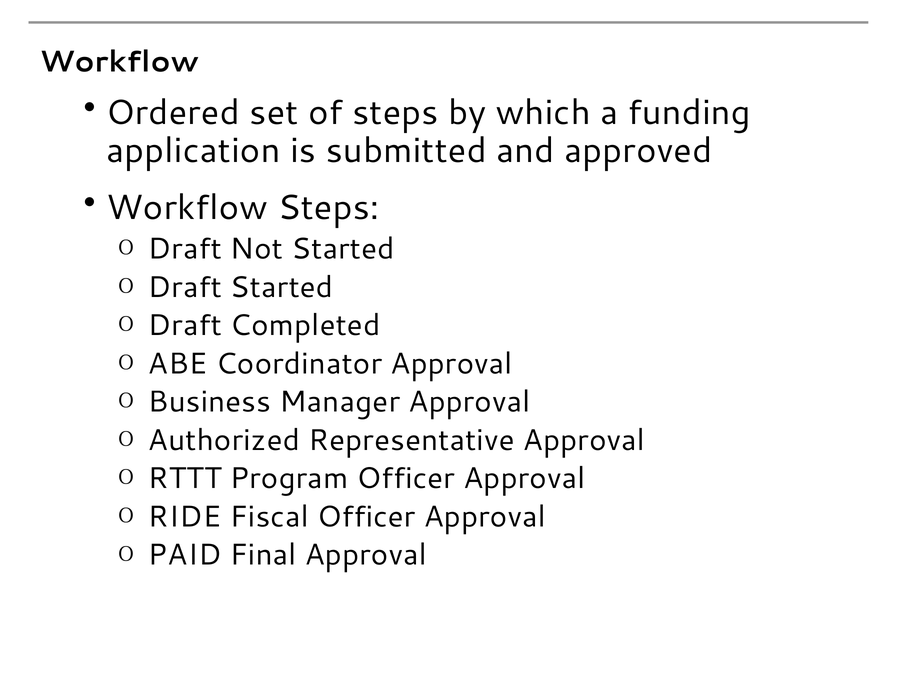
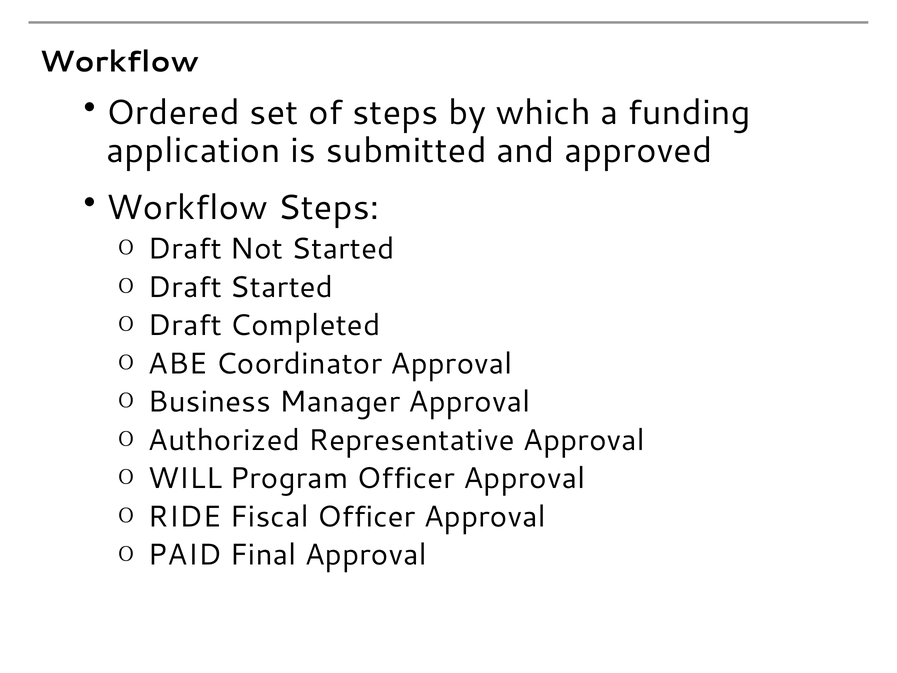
RTTT: RTTT -> WILL (185, 478)
